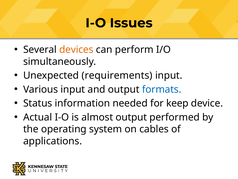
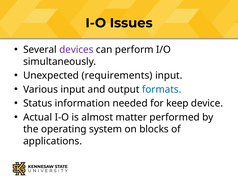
devices colour: orange -> purple (76, 49)
almost output: output -> matter (131, 117)
cables: cables -> blocks (154, 129)
